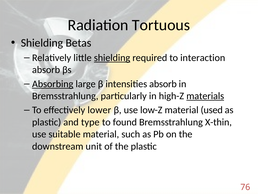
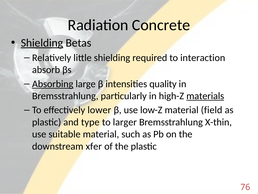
Tortuous: Tortuous -> Concrete (161, 25)
Shielding underline: none -> present (42, 43)
shielding underline: present -> none (112, 58)
intensities absorb: absorb -> quality (163, 84)
used: used -> field (212, 110)
found: found -> larger (125, 122)
unit: unit -> xfer (94, 146)
